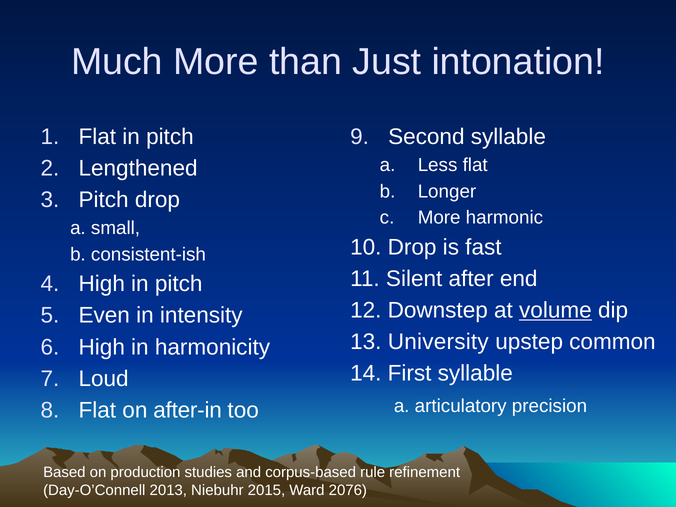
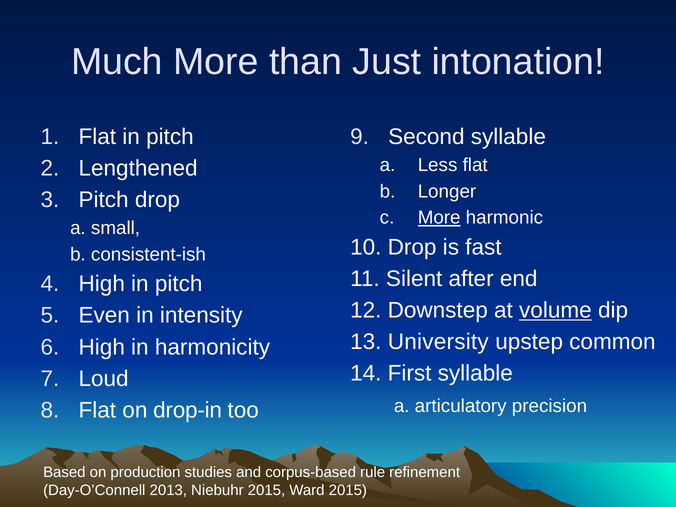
More underline: none -> present (439, 218)
after-in: after-in -> drop-in (188, 410)
Ward 2076: 2076 -> 2015 (348, 490)
